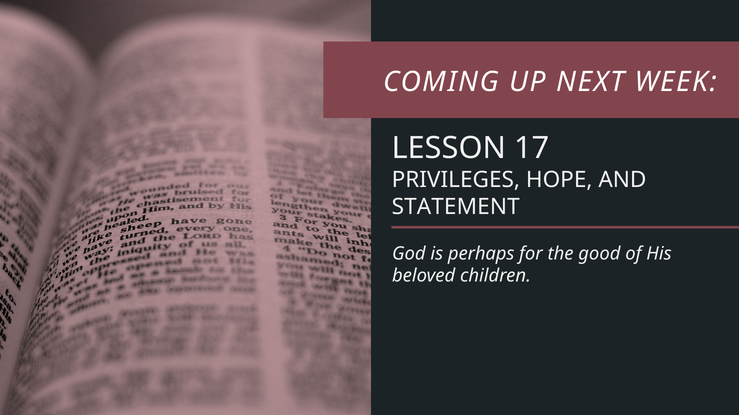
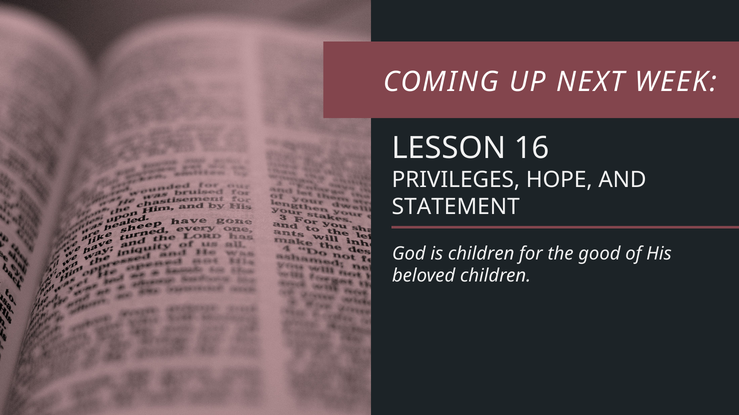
17: 17 -> 16 (532, 149)
is perhaps: perhaps -> children (481, 254)
